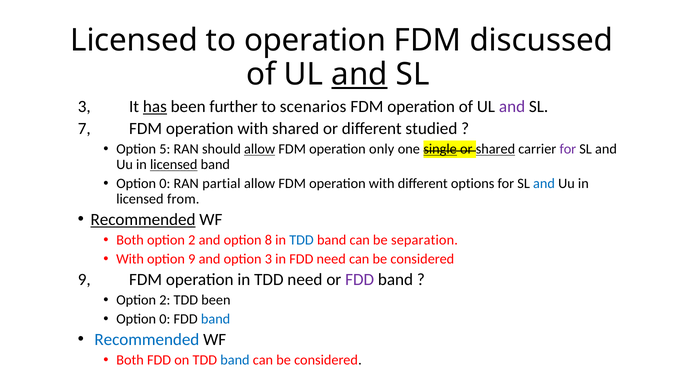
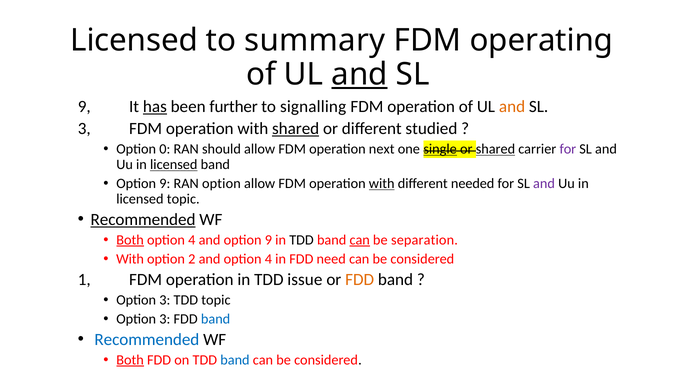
to operation: operation -> summary (315, 41)
discussed: discussed -> operating (541, 41)
3: 3 -> 9 (84, 107)
scenarios: scenarios -> signalling (313, 107)
and colour: purple -> orange (512, 107)
7: 7 -> 3 (84, 129)
shared underline: none -> present (296, 129)
5: 5 -> 0 (165, 149)
allow underline: present -> none (260, 149)
only: only -> next (382, 149)
0: 0 -> 9 (165, 183)
RAN partial: partial -> option (221, 183)
with underline: none -> present (382, 183)
options: options -> needed (473, 183)
and colour: blue -> purple (544, 183)
licensed from: from -> topic (183, 199)
Both underline: none -> present (130, 240)
2: 2 -> 4 (192, 240)
and option 8: 8 -> 9 (268, 240)
TDD colour: blue -> black (302, 240)
can underline: none -> present (360, 240)
option 9: 9 -> 2 (192, 259)
and option 3: 3 -> 4 (268, 259)
9: 9 -> 1 (84, 279)
TDD need: need -> issue (305, 279)
FDD colour: purple -> orange (360, 279)
2: 2 -> 3 (165, 300)
TDD been: been -> topic (216, 300)
0: 0 -> 3 (165, 319)
Both underline: none -> present (130, 360)
